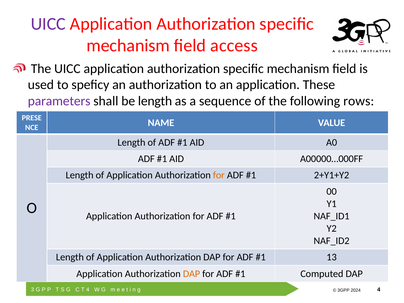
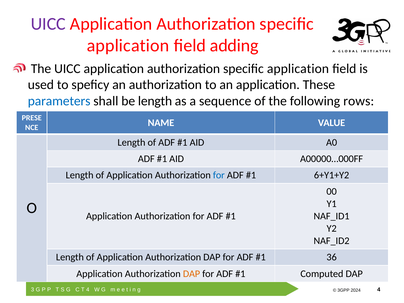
mechanism: mechanism -> application (128, 45)
access: access -> adding (234, 45)
mechanism: mechanism -> application (298, 69)
parameters colour: purple -> blue (59, 101)
for colour: orange -> blue (219, 175)
2+Y1+Y2: 2+Y1+Y2 -> 6+Y1+Y2 (332, 175)
13: 13 -> 36 (332, 257)
